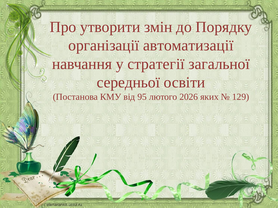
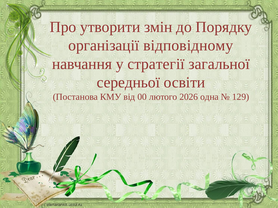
автоматизації: автоматизації -> відповідному (188, 46)
95: 95 -> 00 (142, 97)
яких: яких -> одна (210, 97)
